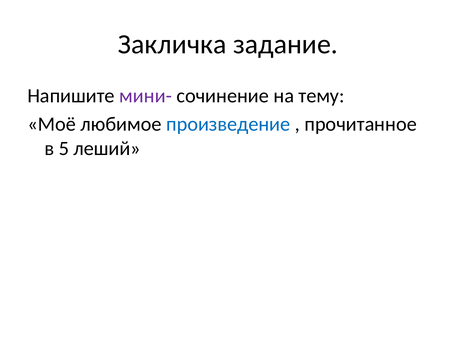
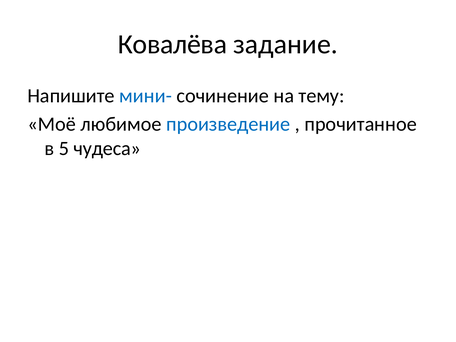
Закличка: Закличка -> Ковалёва (172, 44)
мини- colour: purple -> blue (146, 96)
леший: леший -> чудеса (107, 148)
